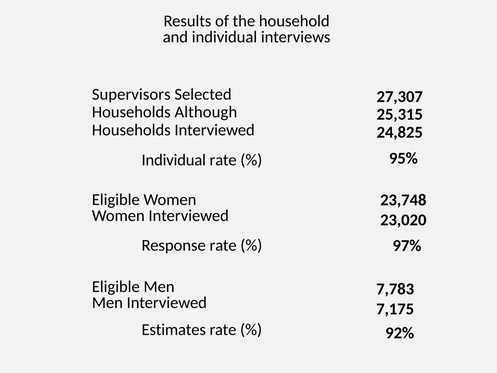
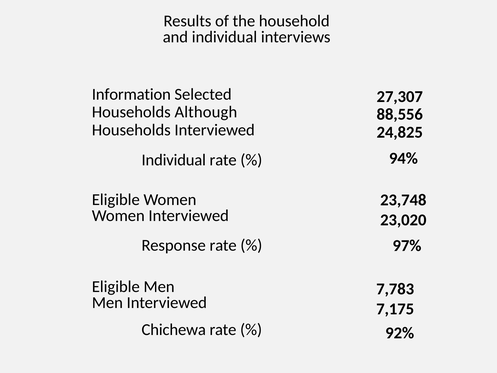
Supervisors: Supervisors -> Information (131, 94)
25,315: 25,315 -> 88,556 (400, 114)
95%: 95% -> 94% (403, 158)
Estimates: Estimates -> Chichewa (174, 329)
